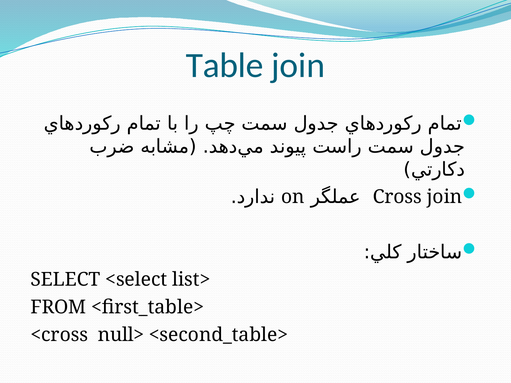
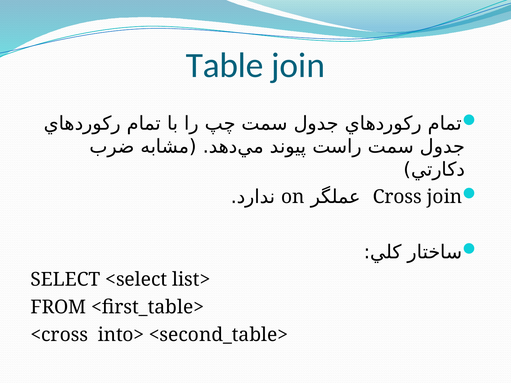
null>: null> -> into> (121, 335)
